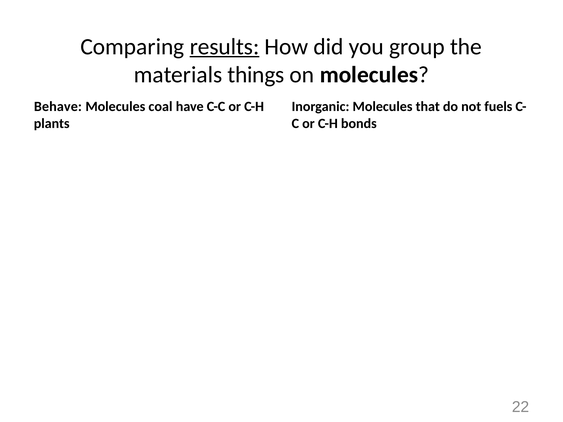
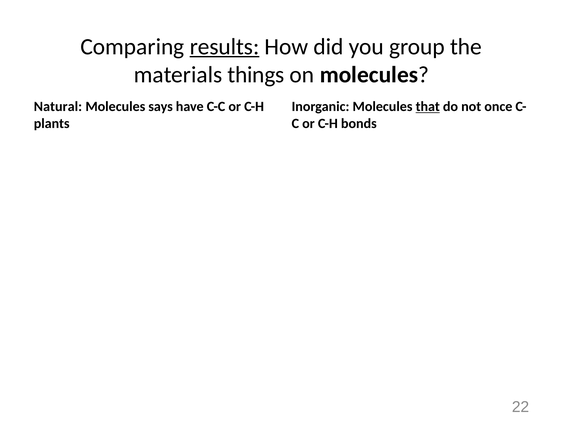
Behave: Behave -> Natural (58, 107)
coal: coal -> says (161, 107)
that underline: none -> present (428, 107)
fuels: fuels -> once (498, 107)
